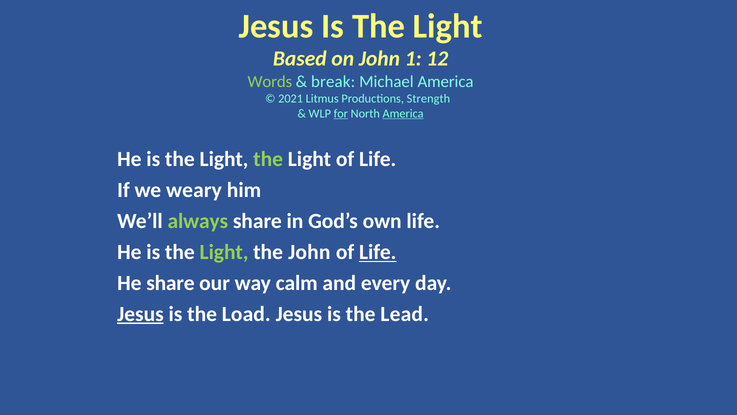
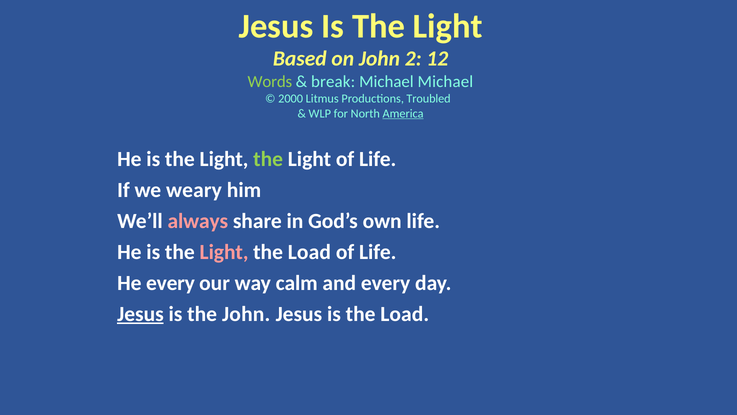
1: 1 -> 2 (413, 59)
Michael America: America -> Michael (445, 82)
2021: 2021 -> 2000 (291, 99)
Strength: Strength -> Troubled (429, 99)
for underline: present -> none (341, 113)
always colour: light green -> pink (198, 221)
Light colour: light green -> pink (224, 252)
John: John -> Load (309, 252)
Life underline: present -> none (378, 252)
He share: share -> every (170, 283)
the Load: Load -> John (246, 314)
is the Lead: Lead -> Load (405, 314)
